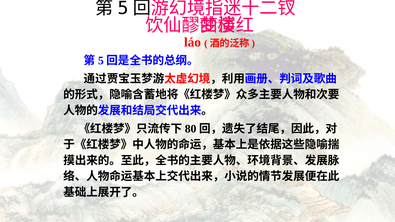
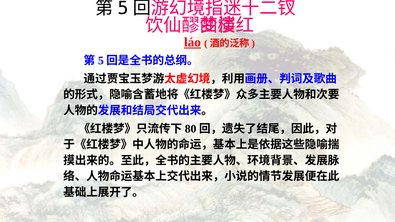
láo underline: none -> present (192, 42)
